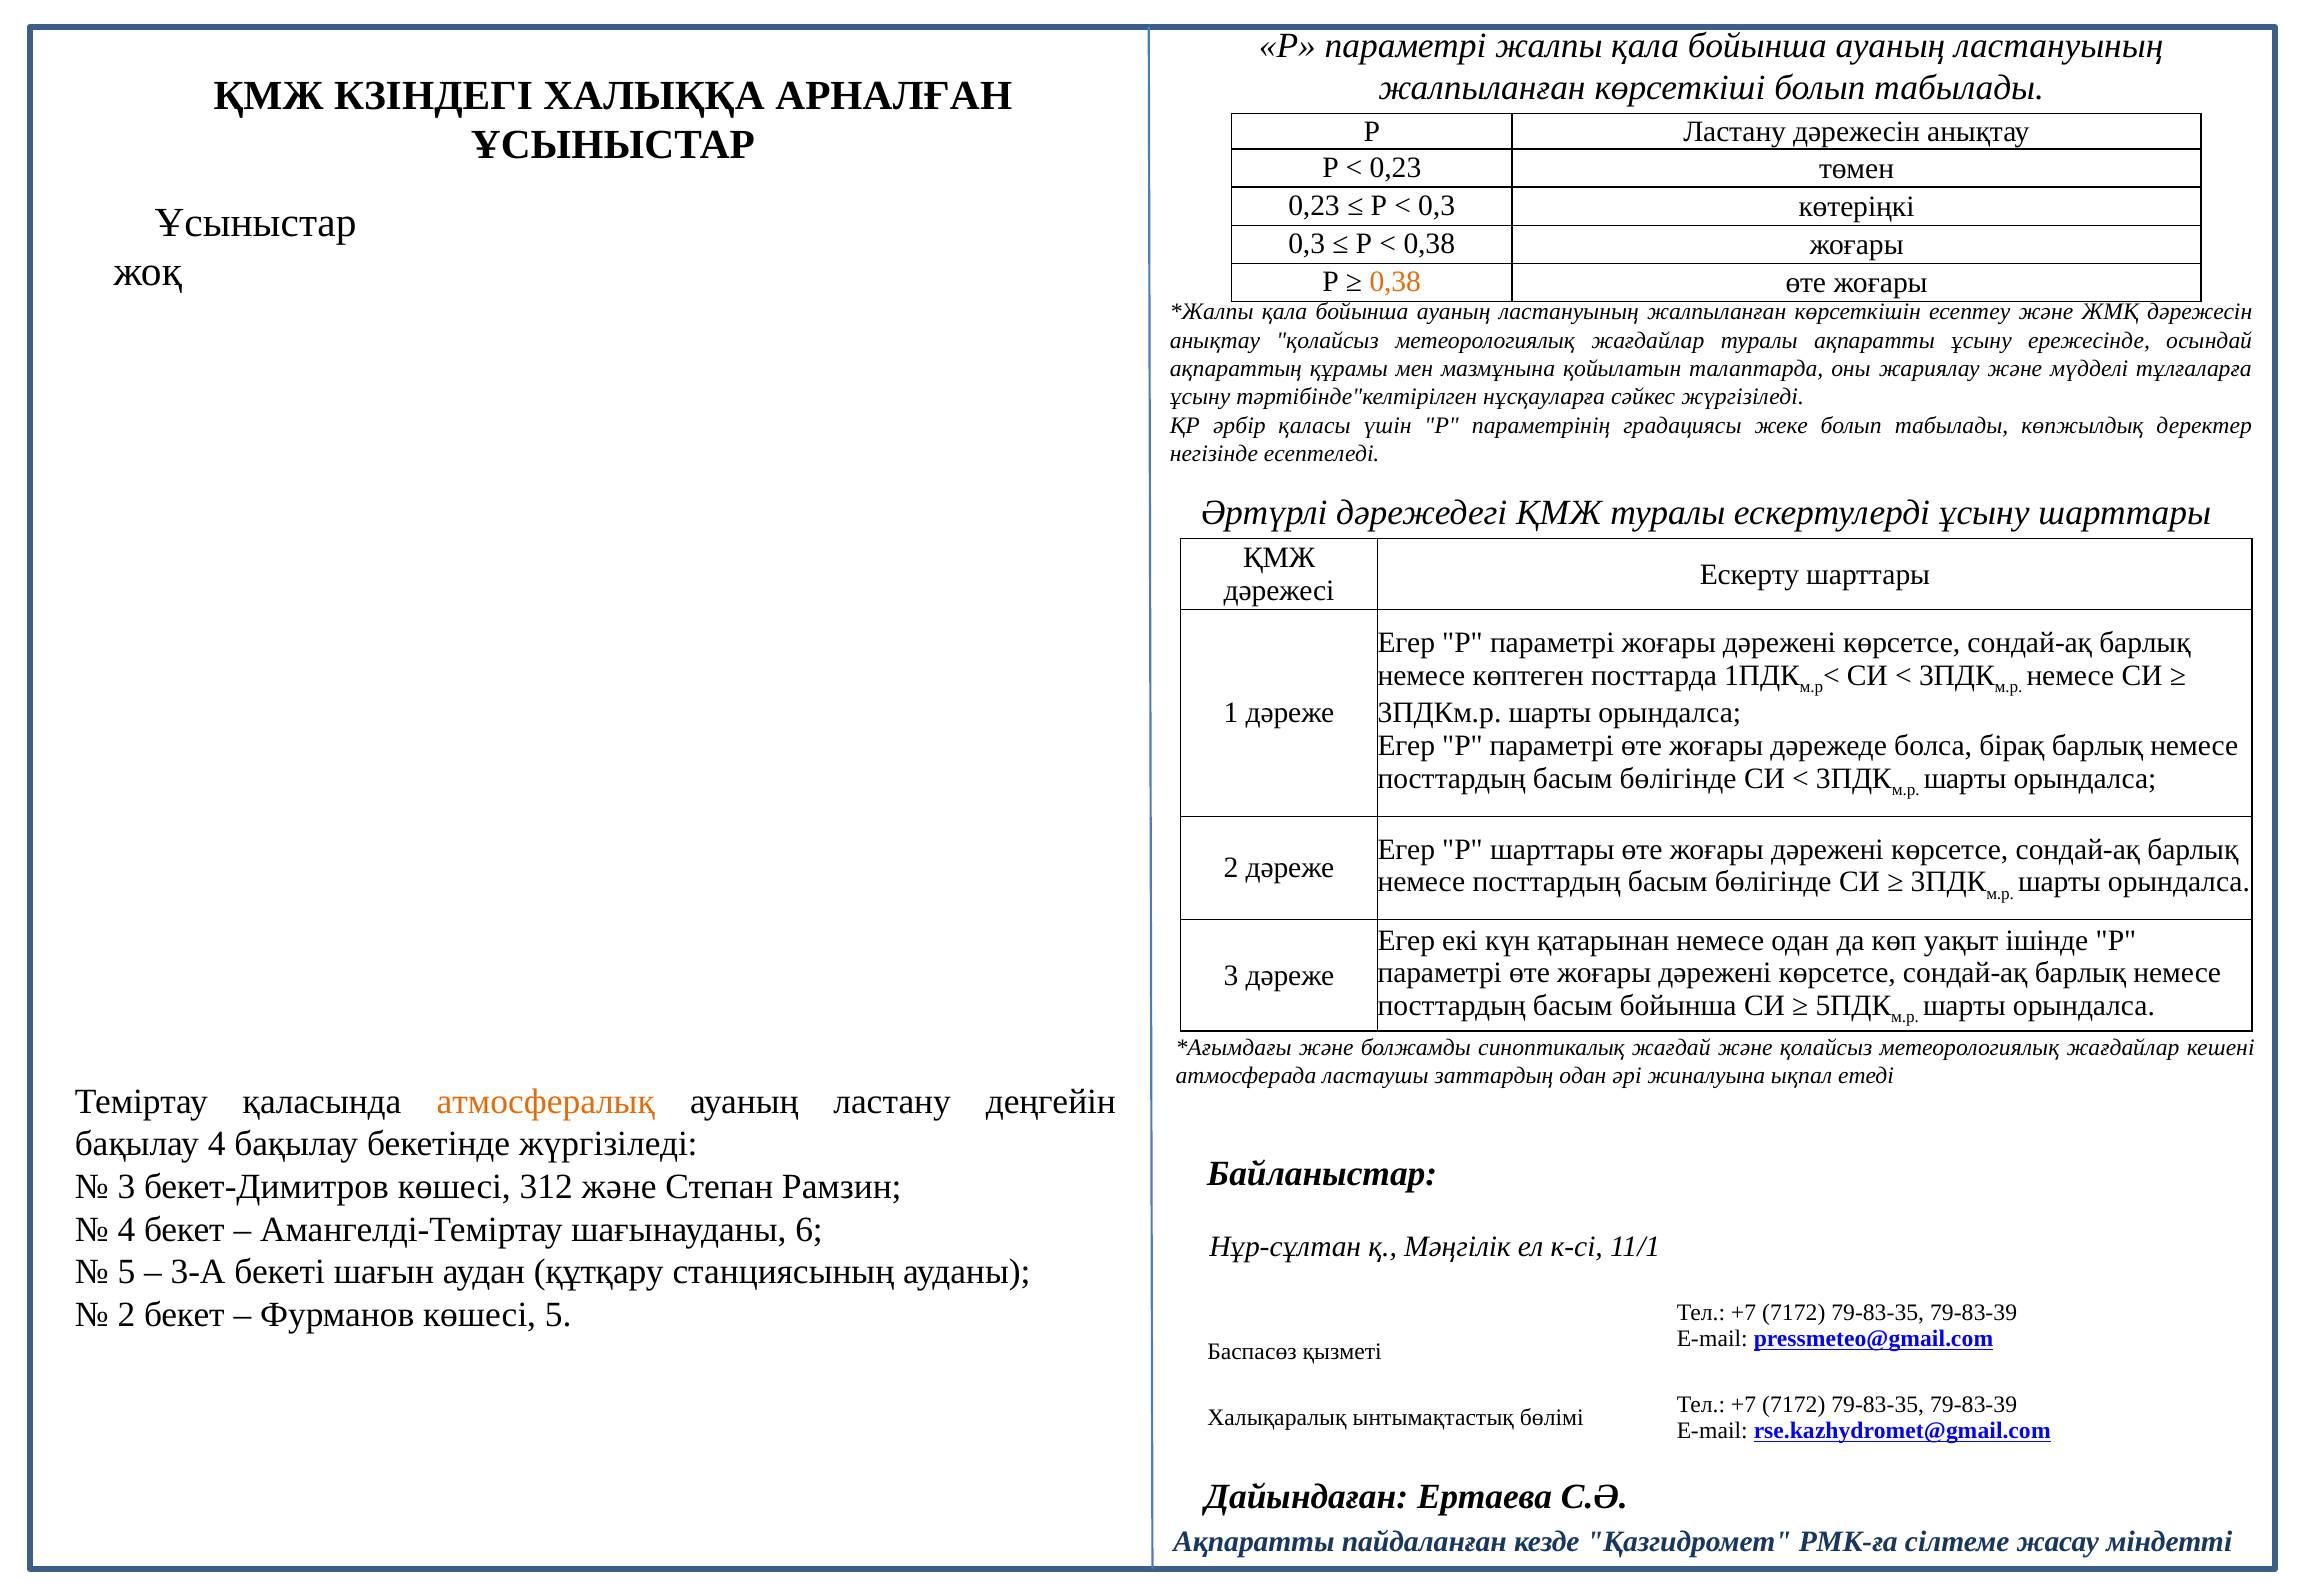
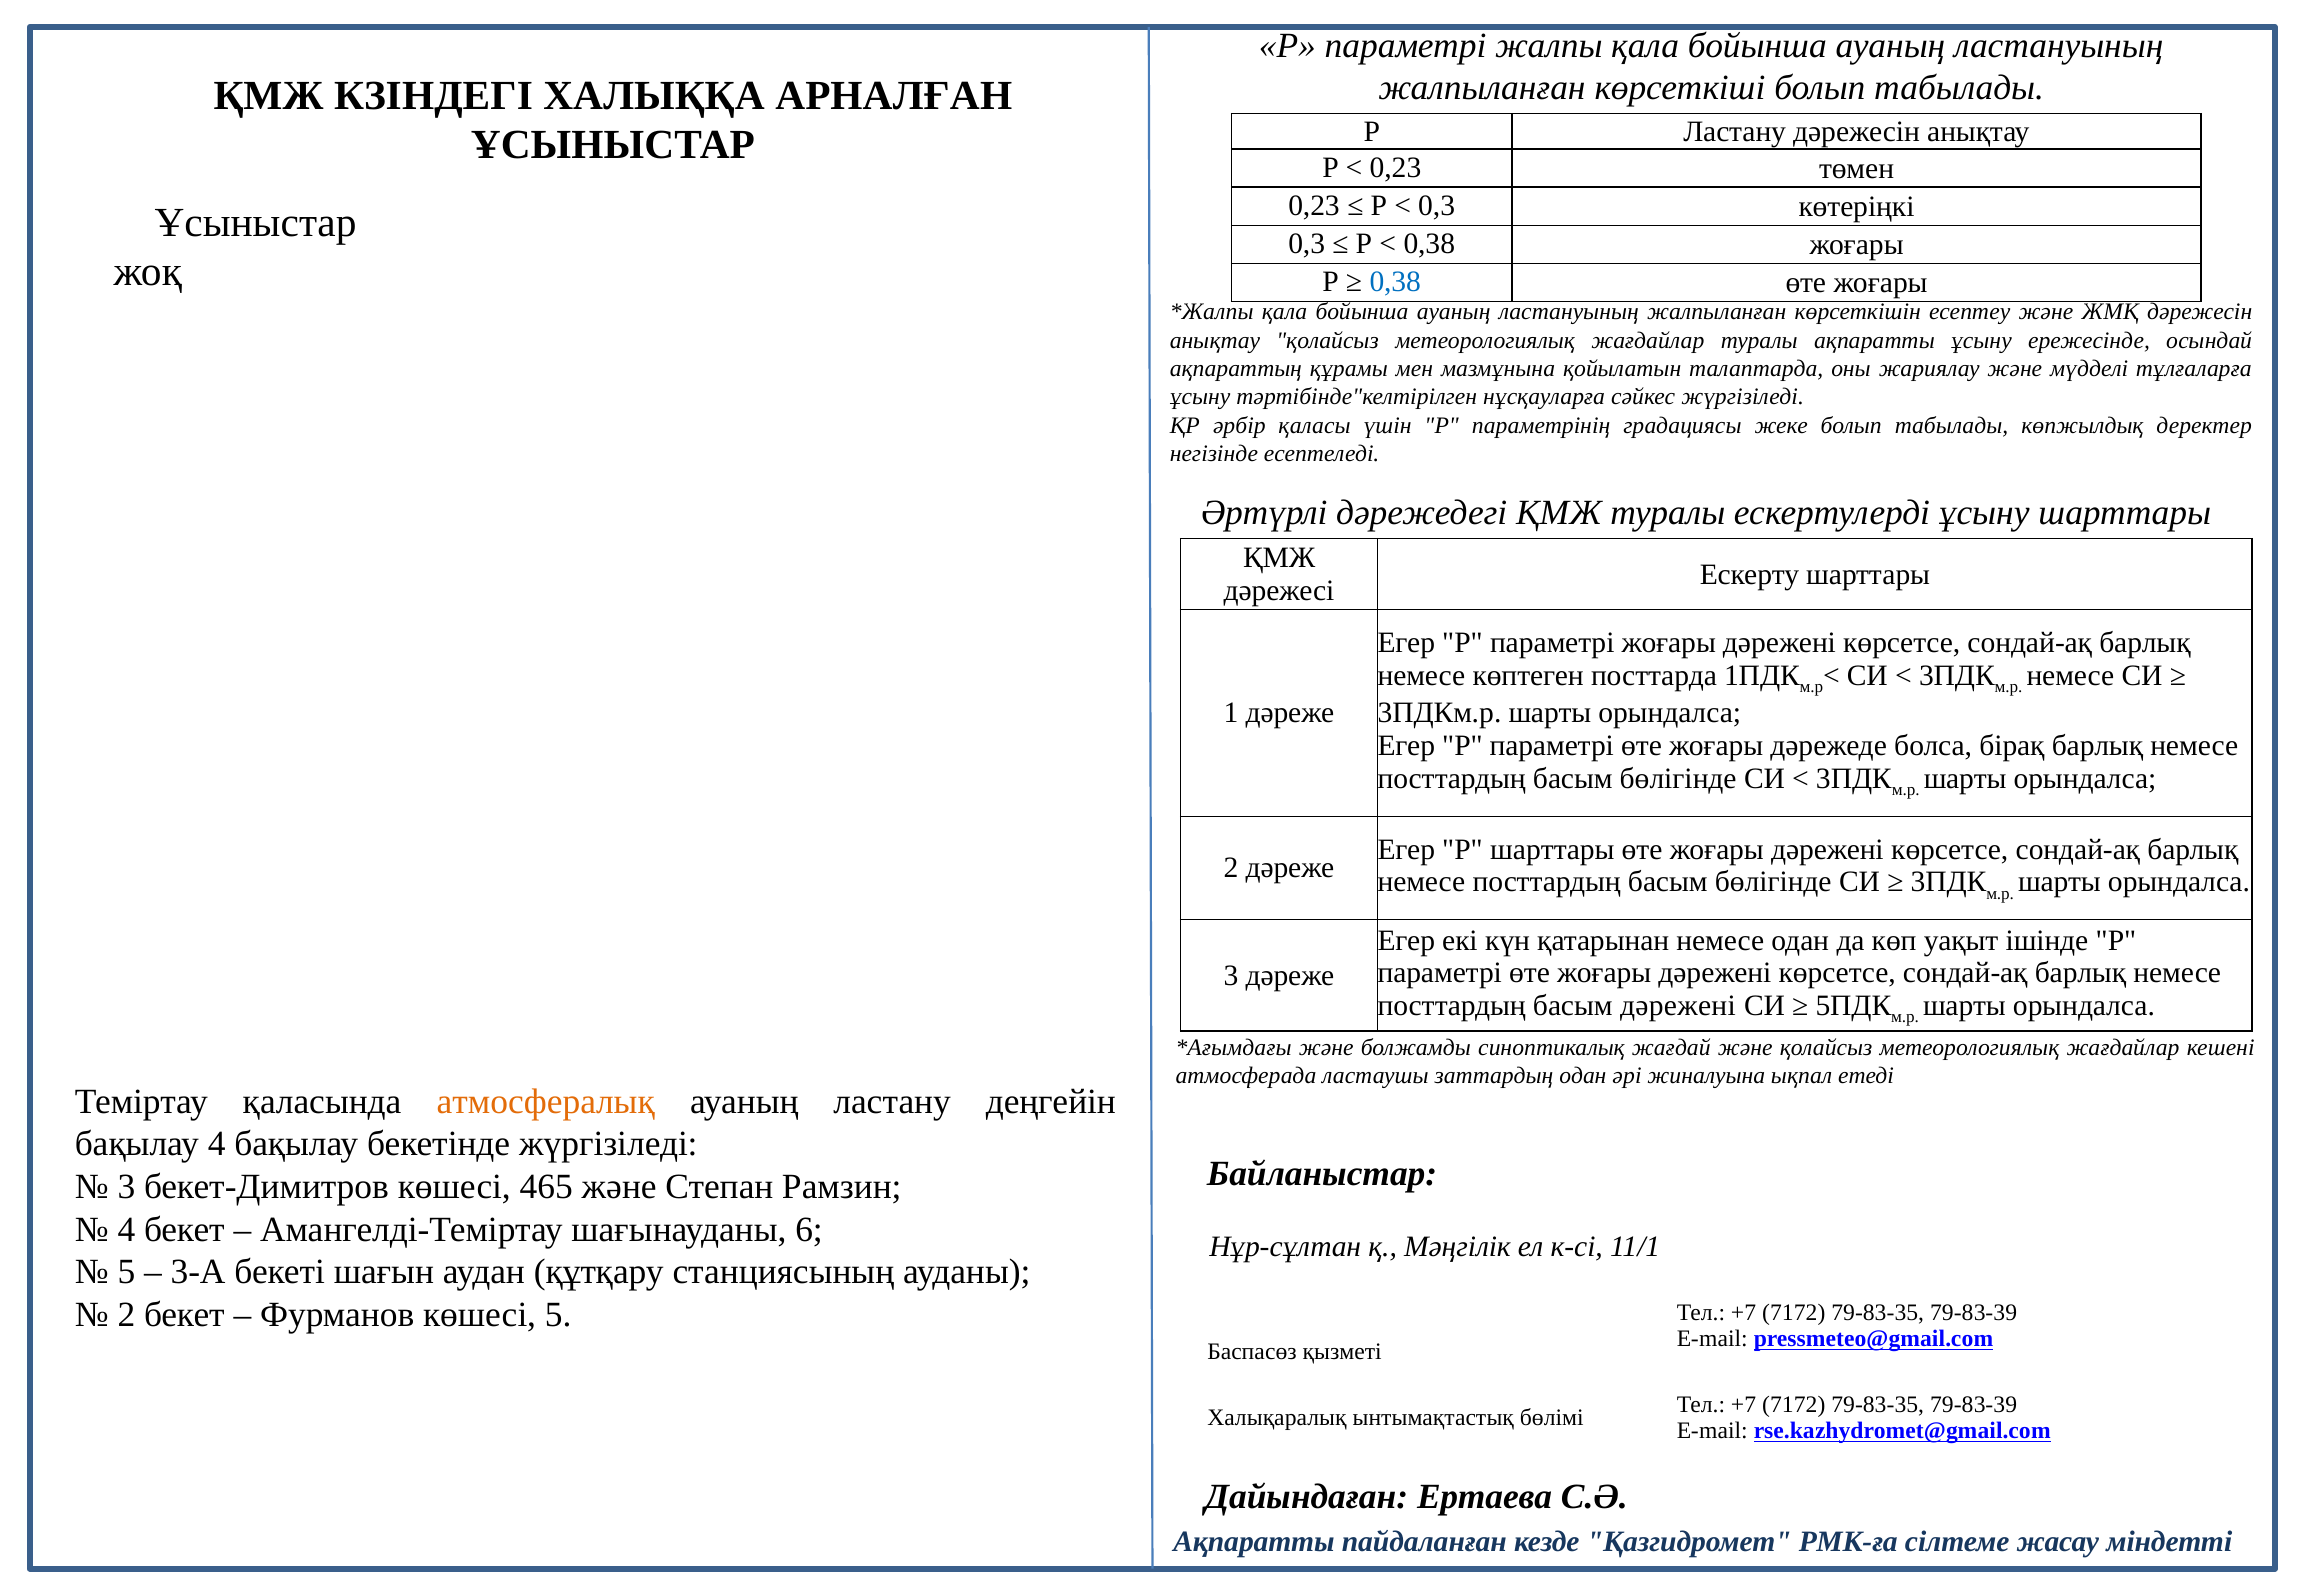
0,38 colour: orange -> blue (1395, 282)
басым бойынша: бойынша -> дәрежені (1678, 1006)
312: 312 -> 465 (546, 1187)
